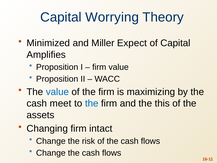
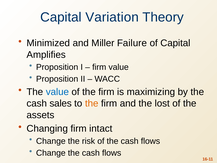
Worrying: Worrying -> Variation (112, 17)
Expect: Expect -> Failure (132, 43)
meet: meet -> sales (61, 103)
the colour: blue -> orange (92, 103)
this: this -> lost (162, 103)
